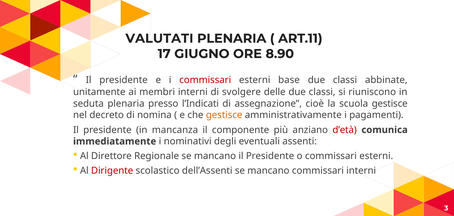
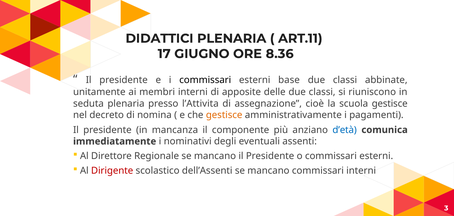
VALUTATI: VALUTATI -> DIDATTICI (160, 38)
8.90: 8.90 -> 8.36 (280, 54)
commissari colour: red -> black (205, 80)
svolgere: svolgere -> apposite (241, 92)
l’Indicati: l’Indicati -> l’Attivita (200, 104)
d’età colour: red -> blue (345, 130)
